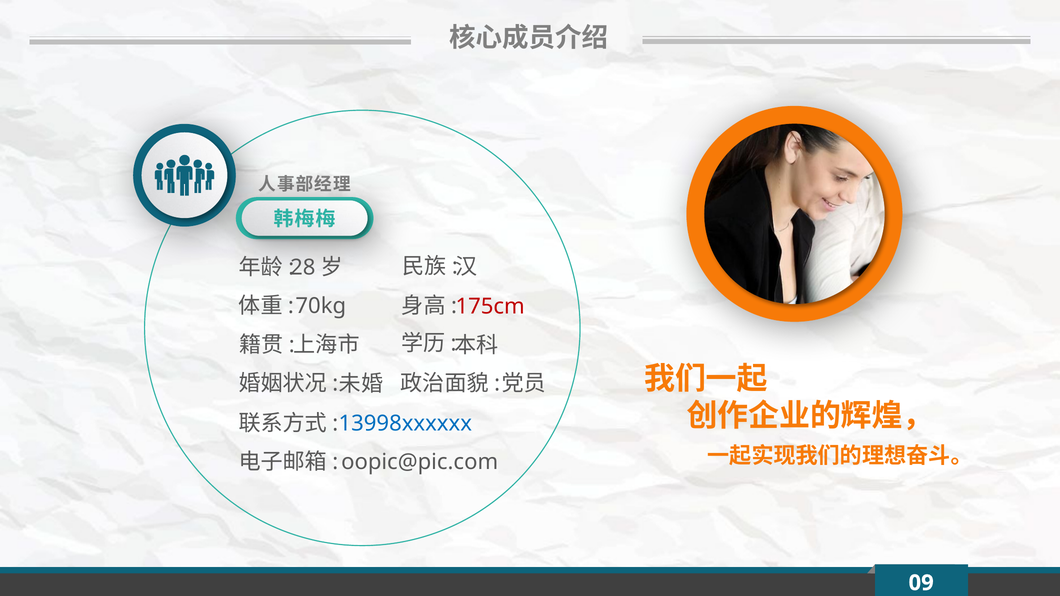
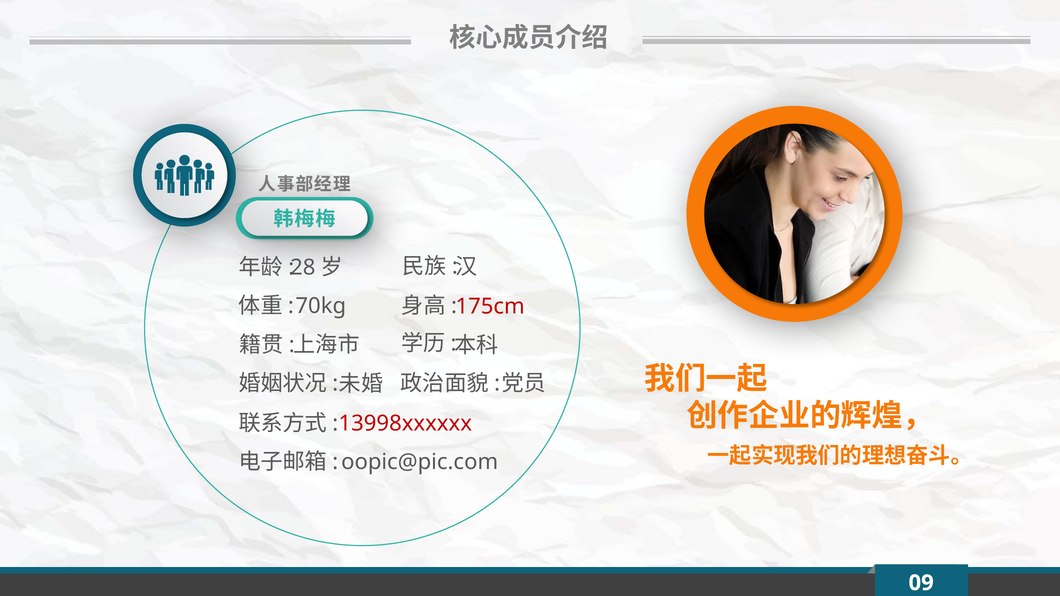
13998xxxxxx colour: blue -> red (405, 424)
